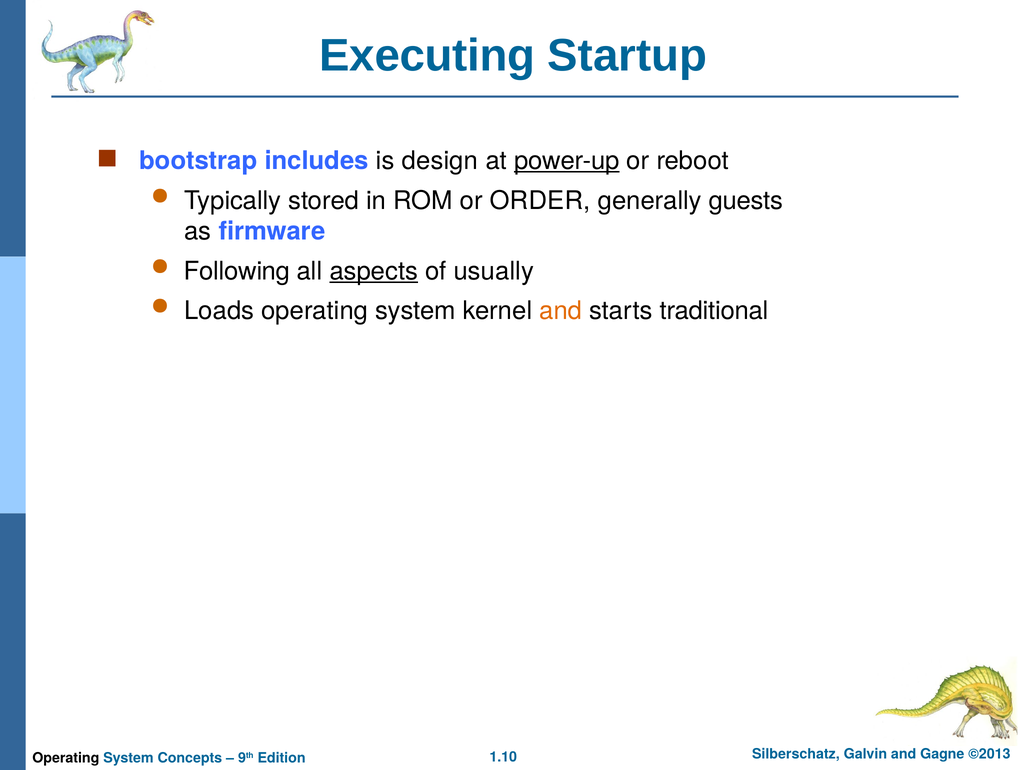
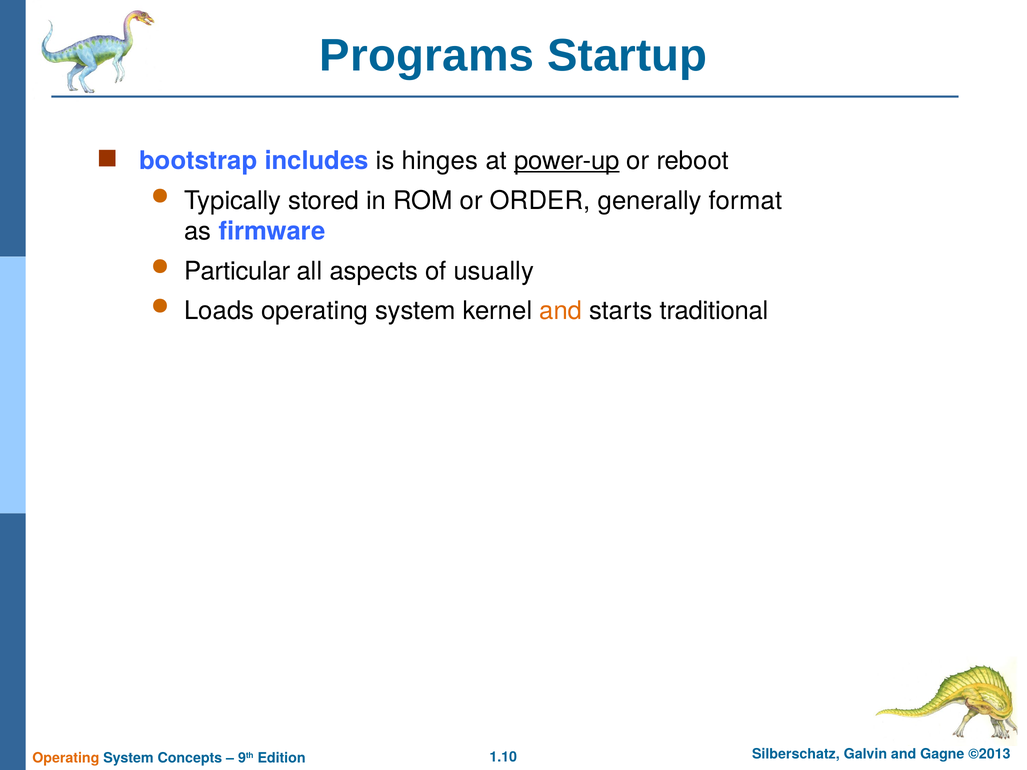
Executing: Executing -> Programs (427, 56)
design: design -> hinges (440, 161)
guests: guests -> format (746, 201)
Following: Following -> Particular (237, 271)
aspects underline: present -> none (374, 271)
Operating colour: black -> orange (66, 758)
